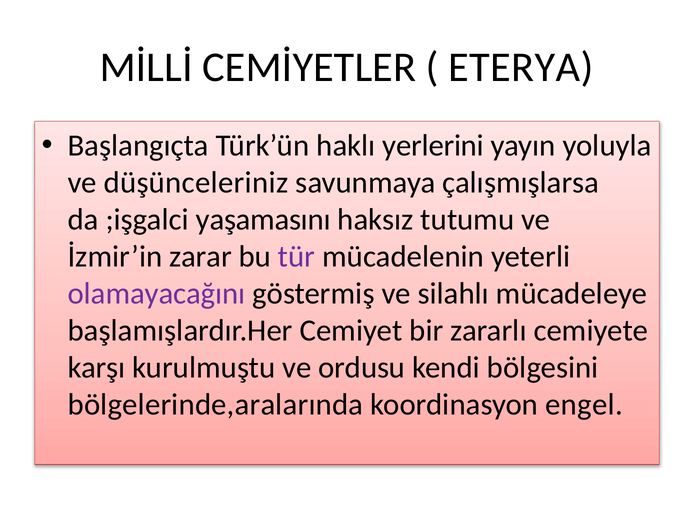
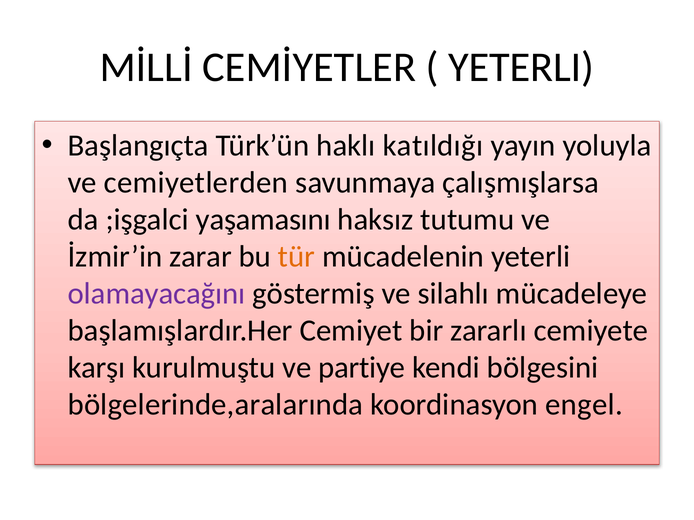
ETERYA: ETERYA -> YETERLI (521, 67)
yerlerini: yerlerini -> katıldığı (433, 146)
düşünceleriniz: düşünceleriniz -> cemiyetlerden (196, 183)
tür colour: purple -> orange (297, 257)
ordusu: ordusu -> partiye (362, 368)
